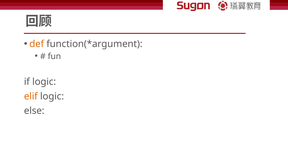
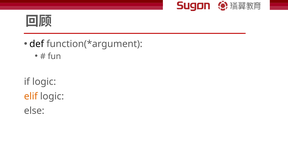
def colour: orange -> black (37, 44)
